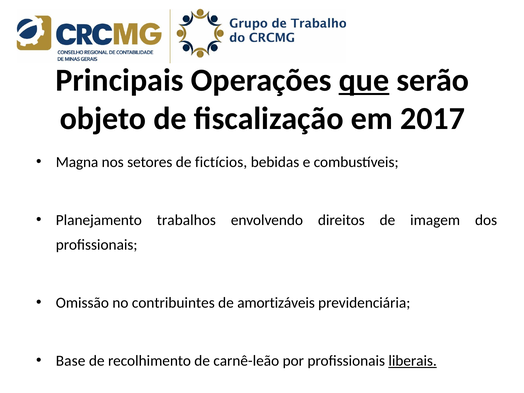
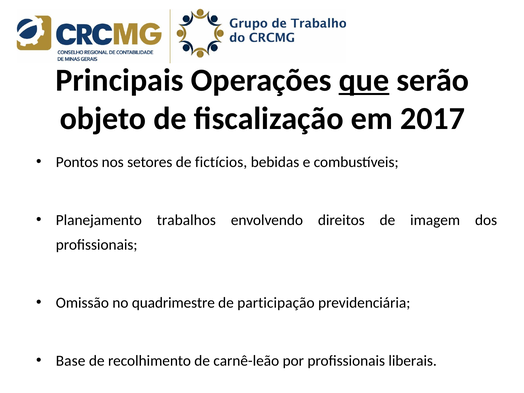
Magna: Magna -> Pontos (77, 162)
contribuintes: contribuintes -> quadrimestre (173, 303)
amortizáveis: amortizáveis -> participação (276, 303)
liberais underline: present -> none (413, 361)
